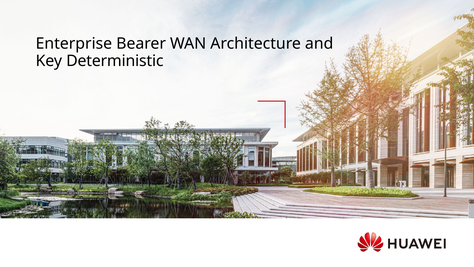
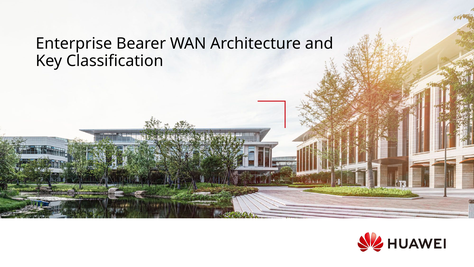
Deterministic: Deterministic -> Classification (115, 61)
